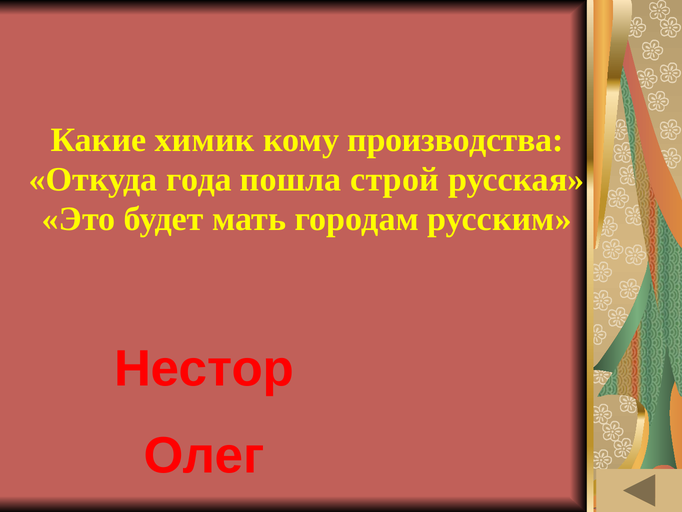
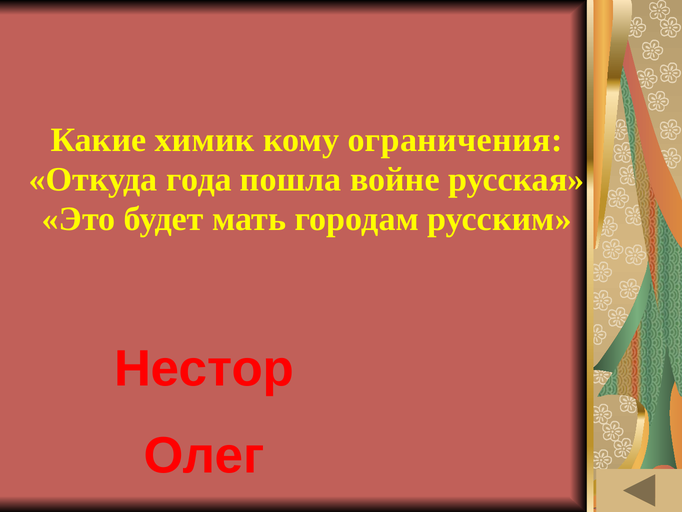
производства: производства -> ограничения (455, 140)
строй: строй -> войне (395, 179)
